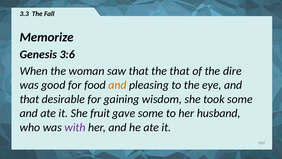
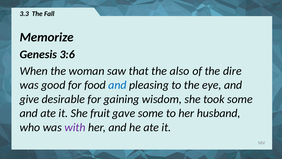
the that: that -> also (180, 71)
and colour: orange -> blue (117, 85)
that: that -> give (29, 99)
